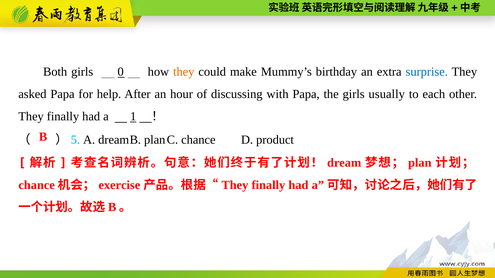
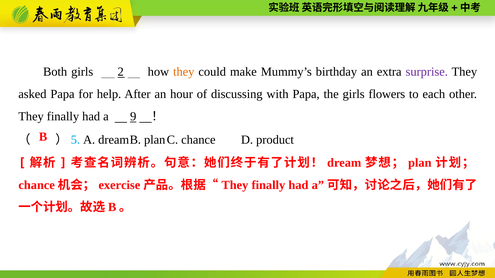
0: 0 -> 2 (121, 72)
surprise colour: blue -> purple (427, 72)
usually: usually -> flowers (387, 94)
1: 1 -> 9 (133, 117)
